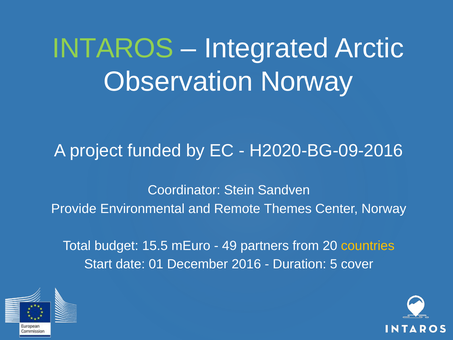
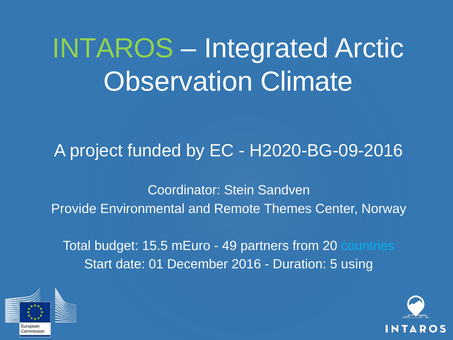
Observation Norway: Norway -> Climate (307, 82)
countries colour: yellow -> light blue (368, 246)
cover: cover -> using (357, 264)
